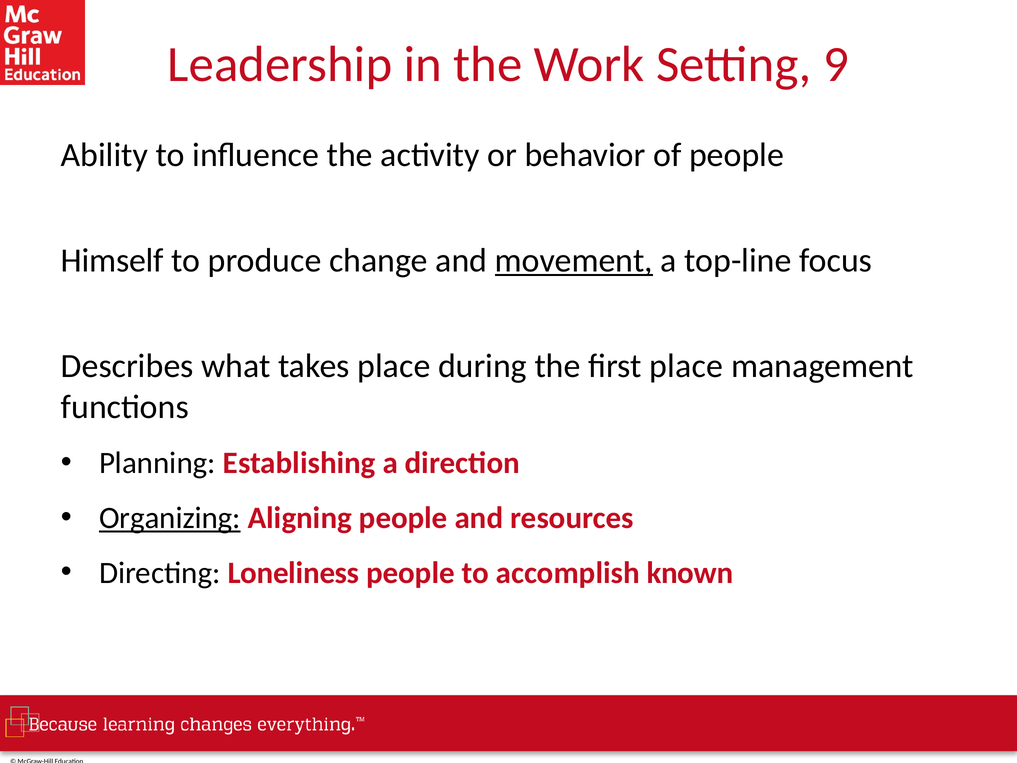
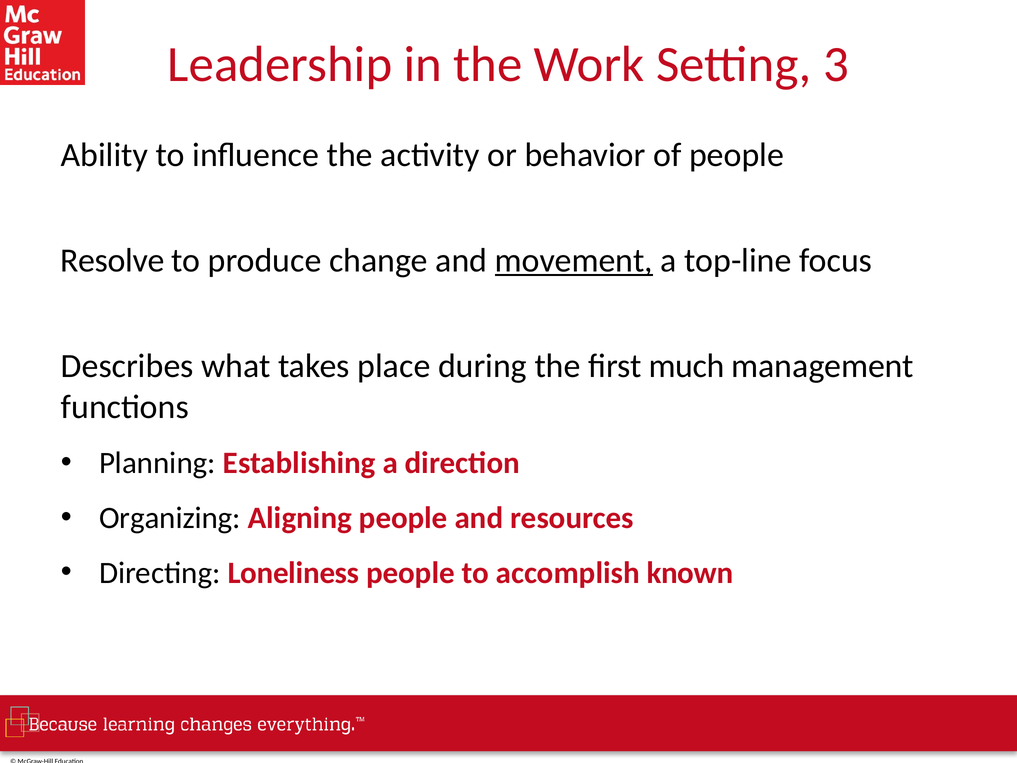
9: 9 -> 3 (836, 64)
Himself: Himself -> Resolve (112, 260)
first place: place -> much (687, 366)
Organizing underline: present -> none (170, 518)
